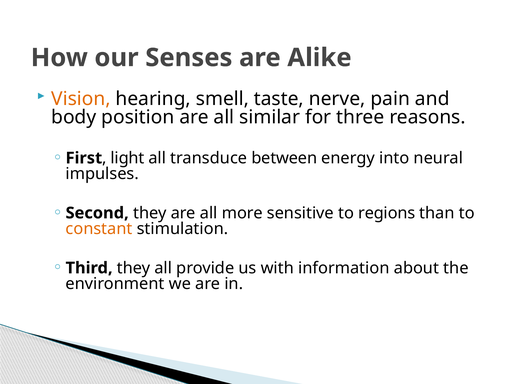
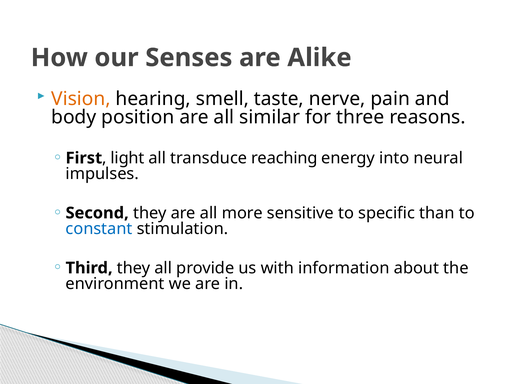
between: between -> reaching (284, 158)
regions: regions -> specific (387, 213)
constant colour: orange -> blue (99, 229)
